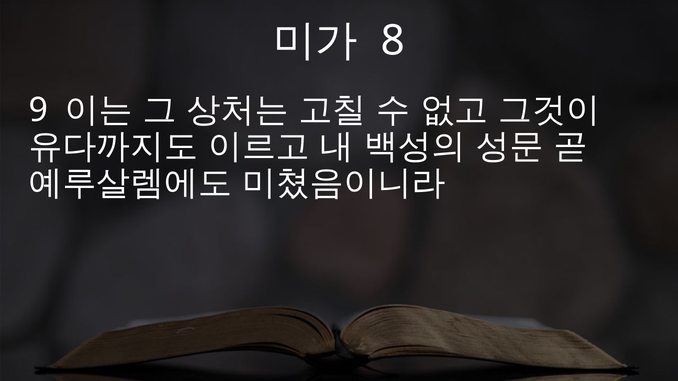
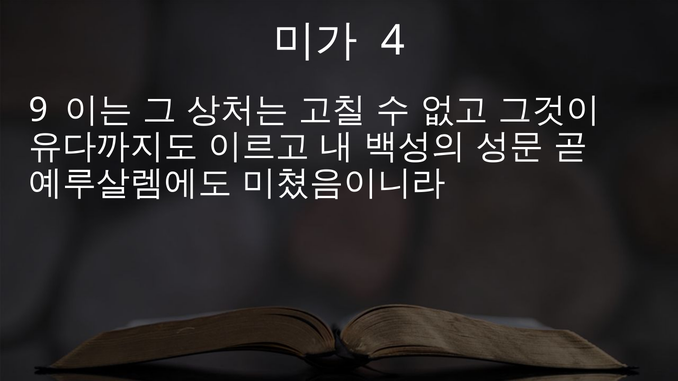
8: 8 -> 4 (393, 41)
